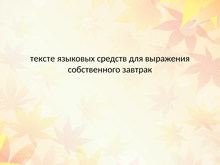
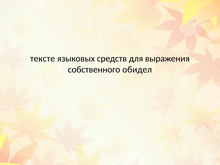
завтрак: завтрак -> обидел (137, 70)
